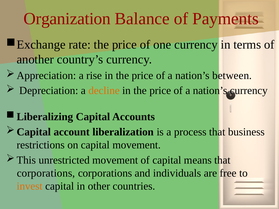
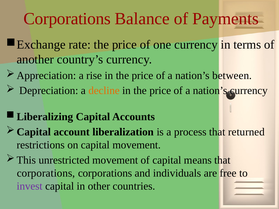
Organization: Organization -> Corporations (67, 19)
business: business -> returned (246, 132)
invest colour: orange -> purple (30, 186)
